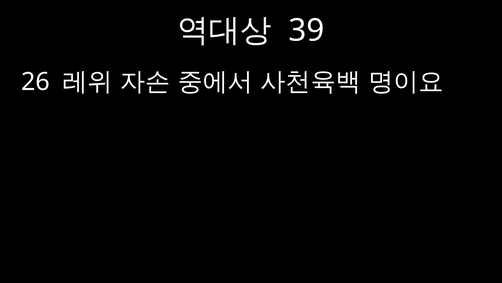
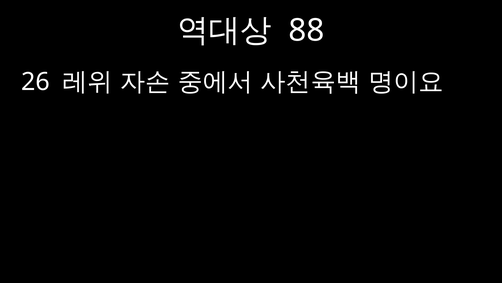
39: 39 -> 88 (307, 30)
